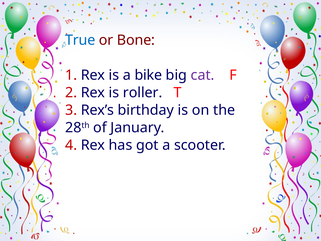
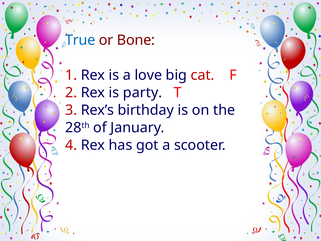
bike: bike -> love (148, 75)
cat colour: purple -> red (203, 75)
roller: roller -> party (143, 92)
